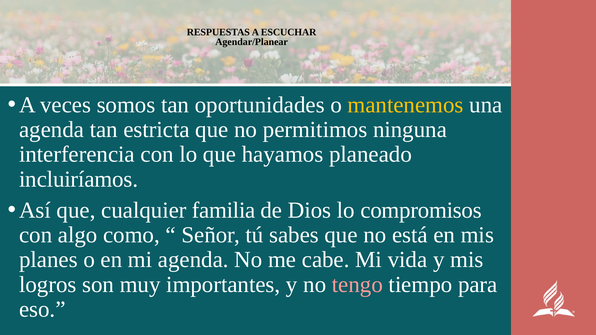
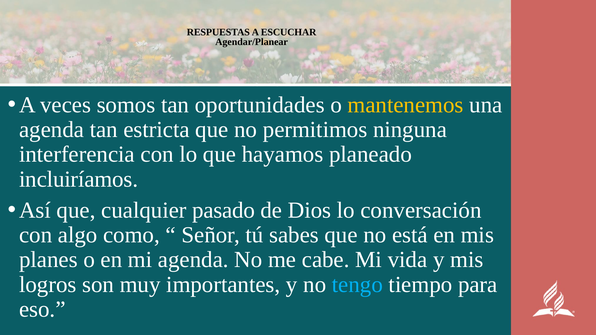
familia: familia -> pasado (224, 210)
compromisos: compromisos -> conversación (421, 210)
tengo colour: pink -> light blue (357, 285)
